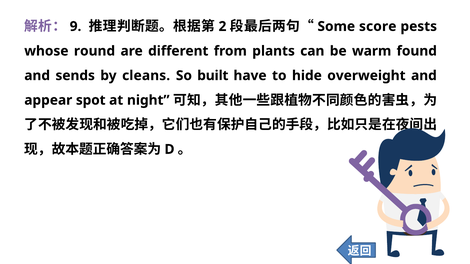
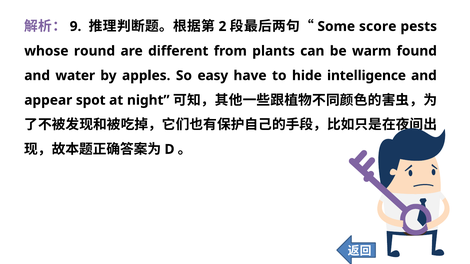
sends: sends -> water (75, 76)
cleans: cleans -> apples (146, 76)
built: built -> easy (213, 76)
overweight: overweight -> intelligence (366, 76)
